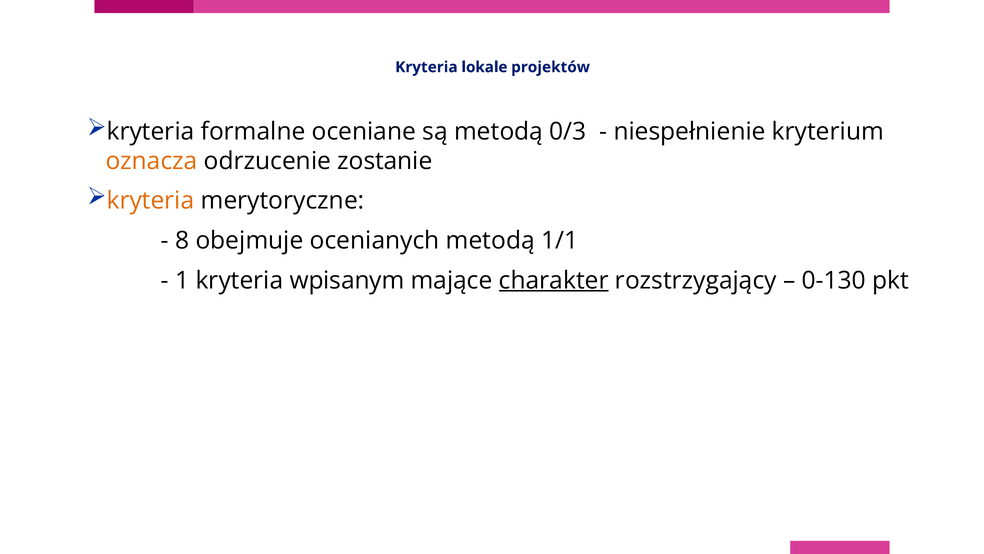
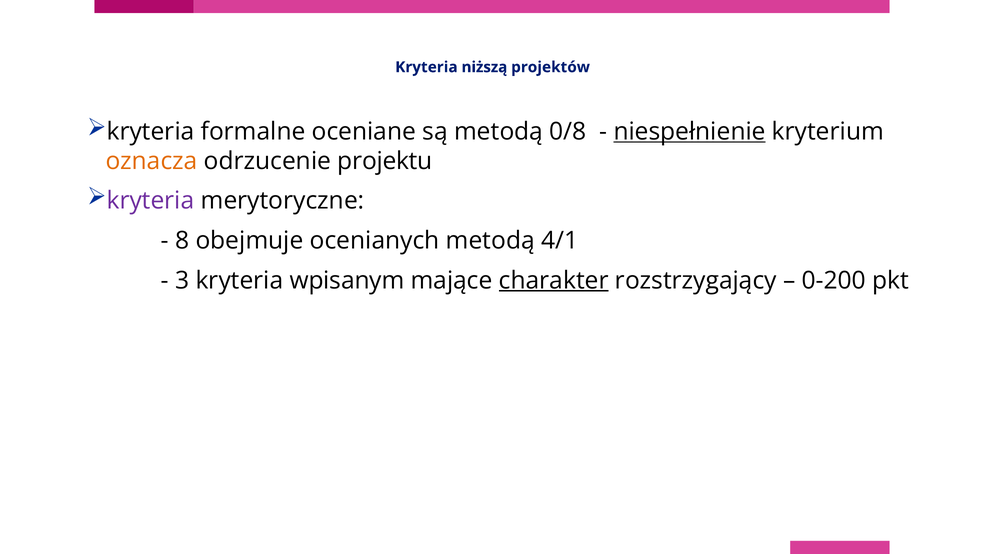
lokale: lokale -> niższą (484, 67)
0/3: 0/3 -> 0/8 (568, 131)
niespełnienie underline: none -> present (690, 131)
zostanie: zostanie -> projektu (385, 161)
kryteria colour: orange -> purple (151, 201)
1/1: 1/1 -> 4/1 (560, 240)
1: 1 -> 3 (182, 280)
0-130: 0-130 -> 0-200 (834, 280)
